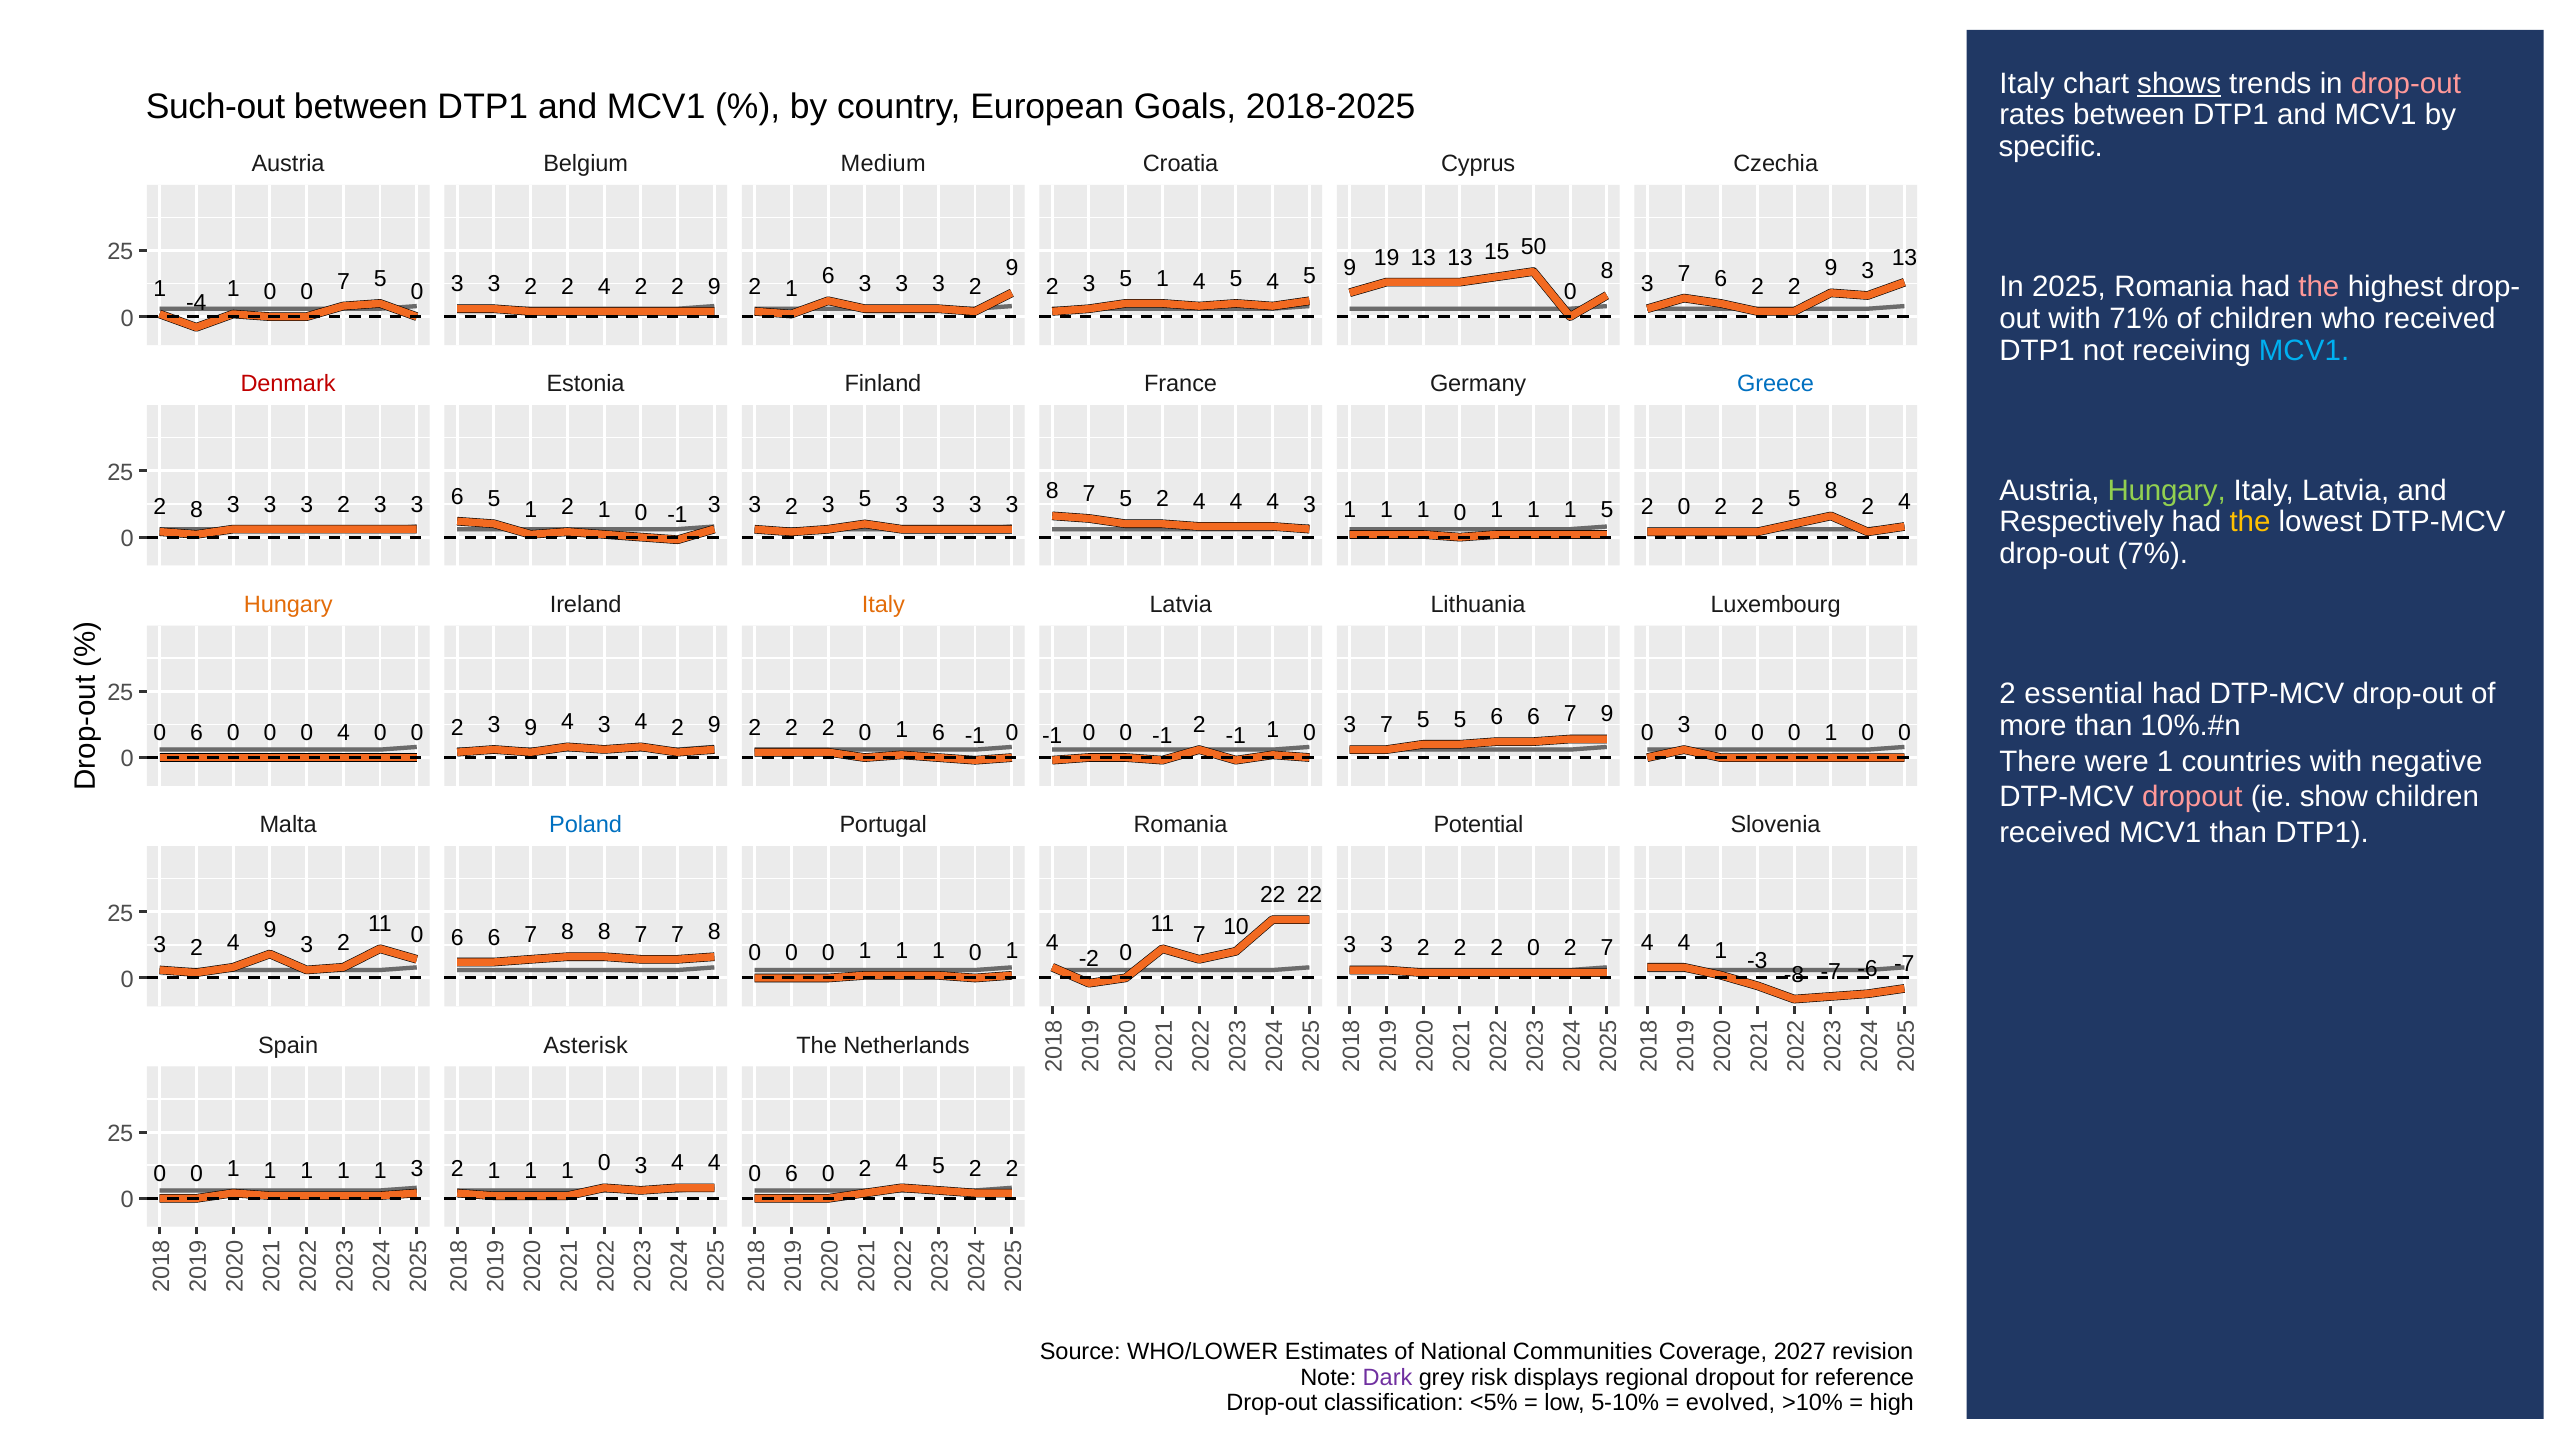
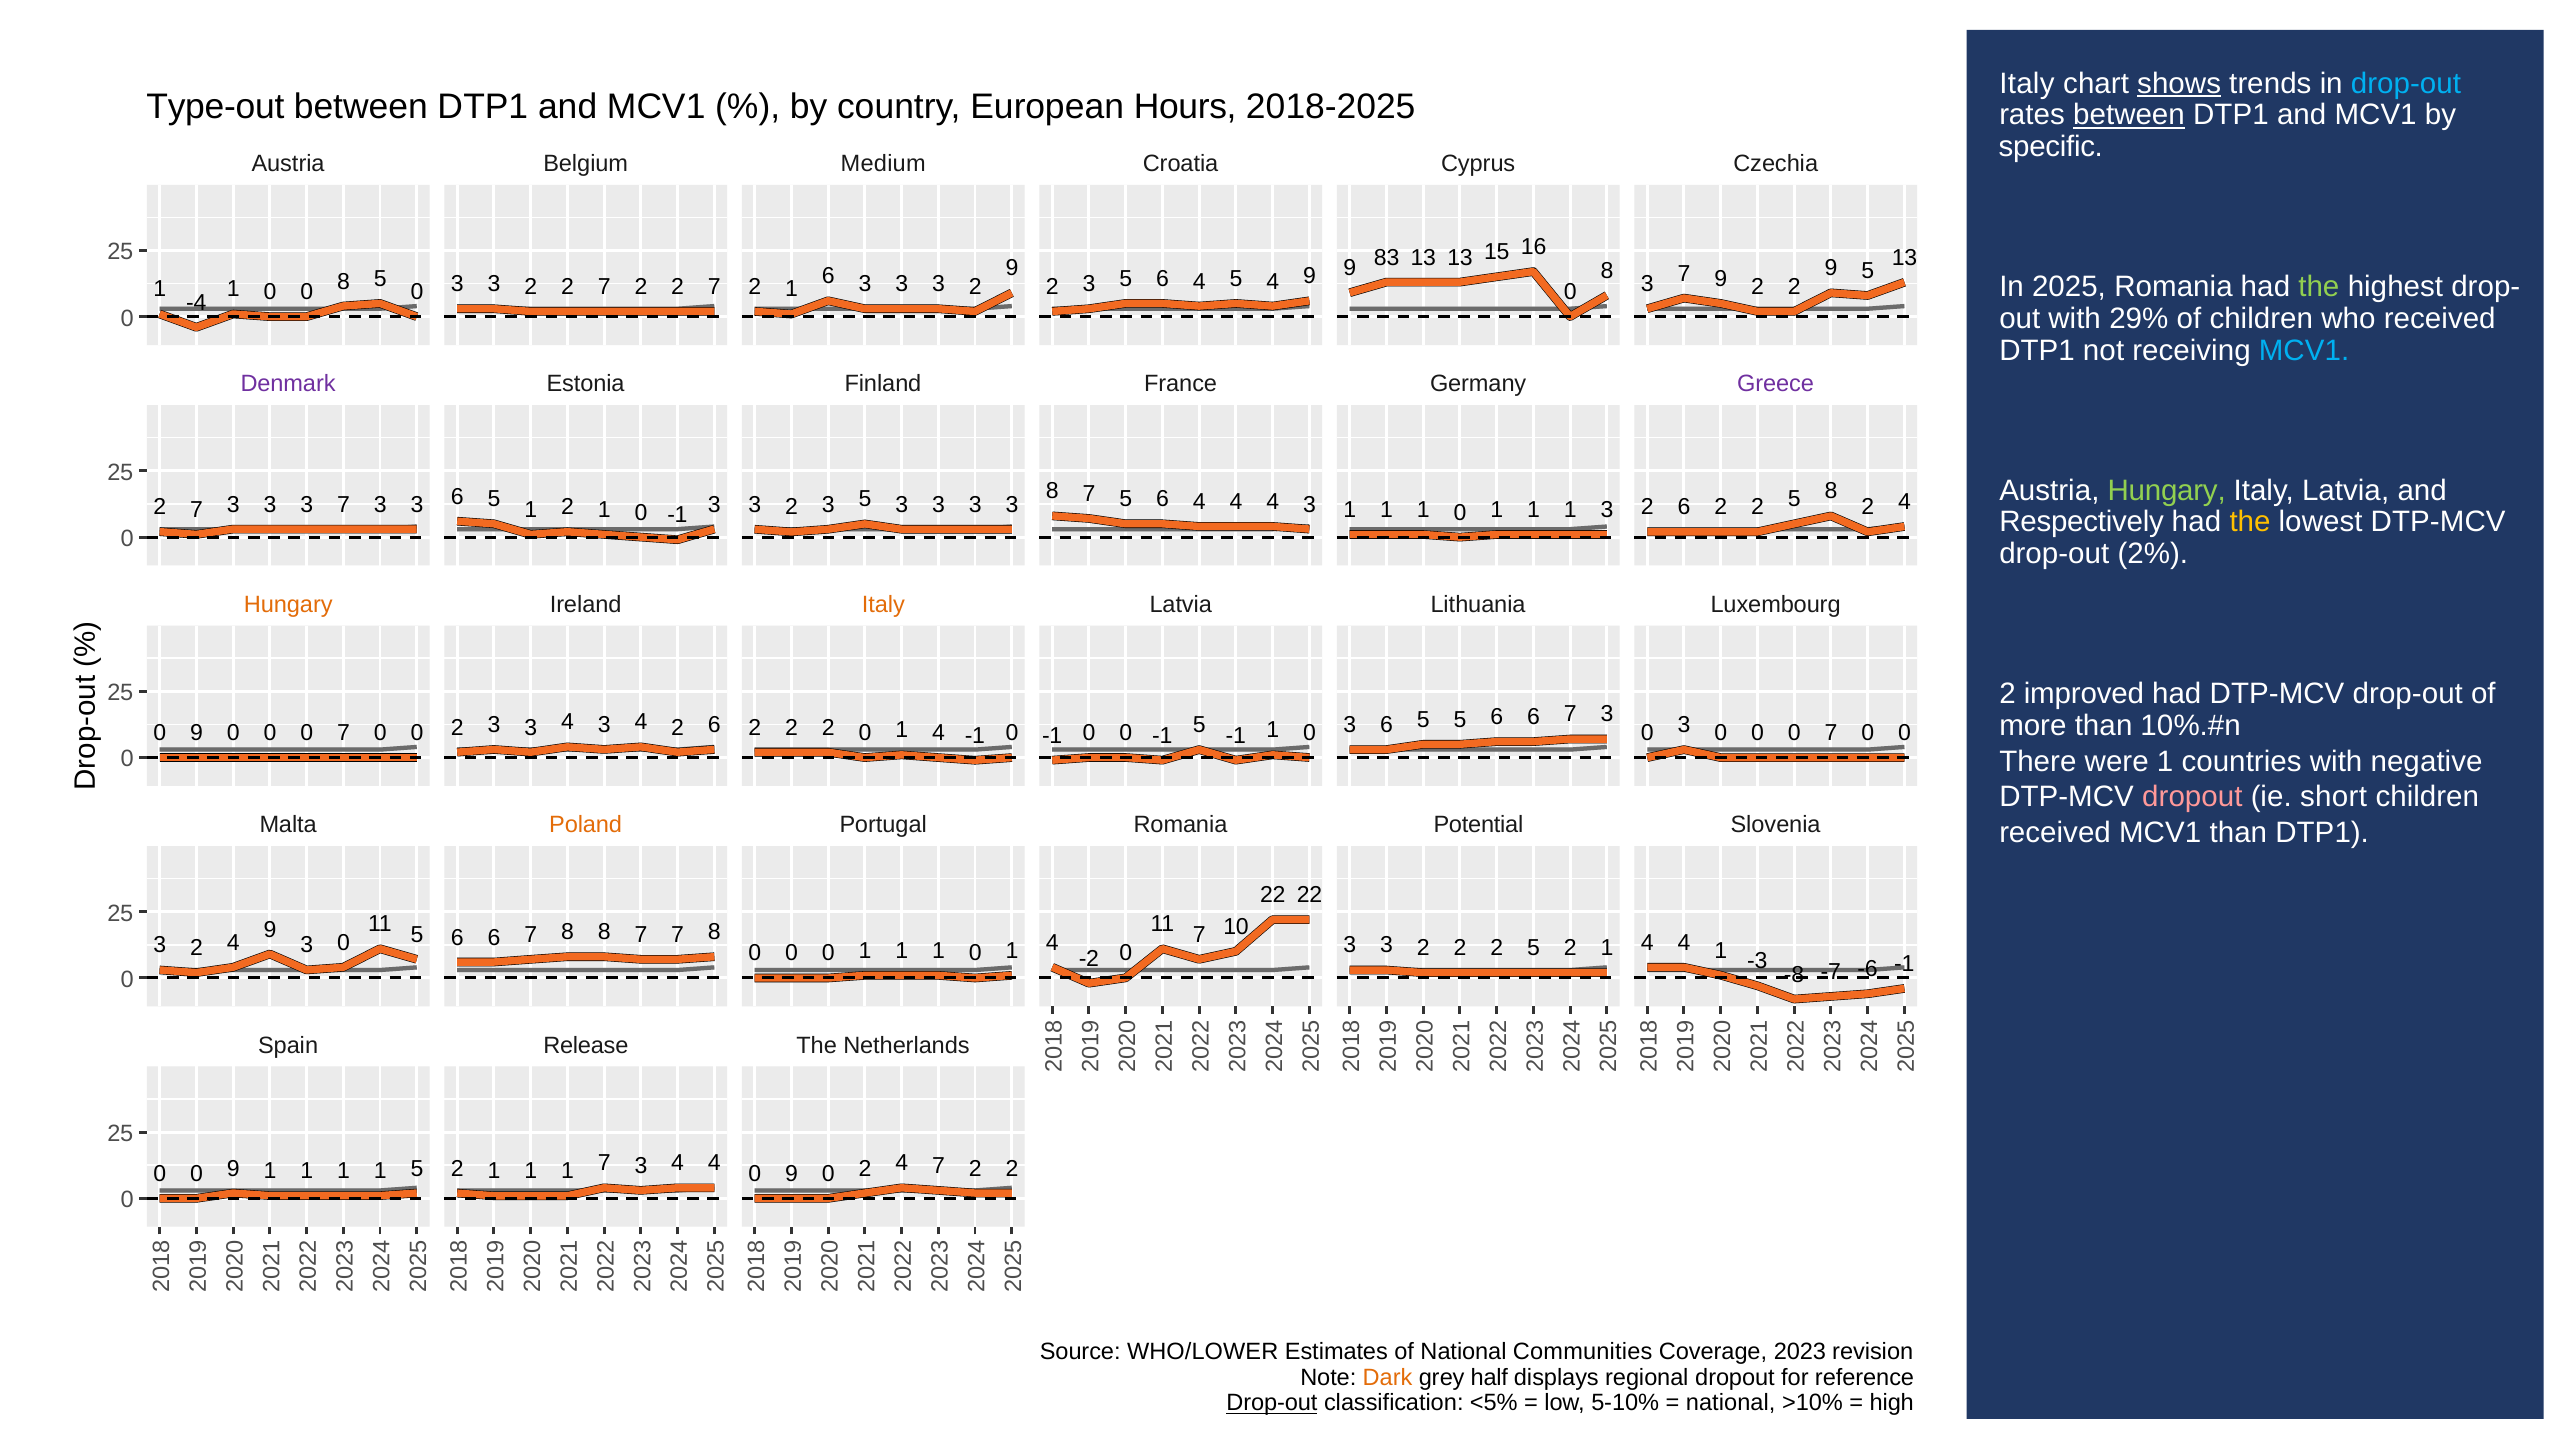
drop-out colour: pink -> light blue (2406, 83)
Such-out: Such-out -> Type-out (215, 107)
Goals: Goals -> Hours (1185, 107)
between underline: none -> present (2129, 115)
19: 19 -> 83 (1387, 258)
50: 50 -> 16 (1534, 247)
3: 3 -> 5 (1868, 271)
the colour: pink -> light green (2319, 287)
3 2 2 4: 4 -> 7 (604, 287)
9: 9 -> 7 (714, 287)
7 6: 6 -> 9 (1721, 279)
3 5 1: 1 -> 6 (1162, 279)
5 4 5: 5 -> 9 (1309, 276)
0 0 7: 7 -> 8 (343, 281)
71%: 71% -> 29% (2139, 319)
Denmark colour: red -> purple (288, 384)
Greece colour: blue -> purple (1776, 384)
7 5 2: 2 -> 6 (1162, 499)
8: 8 -> 7 (196, 510)
2: 2 -> 7 (343, 504)
0: 0 -> 6 (1684, 507)
1 1 5: 5 -> 3 (1607, 510)
7%: 7% -> 2% (2153, 554)
essential: essential -> improved (2084, 694)
7: 7 -> 6 (1387, 725)
6 7 9: 9 -> 3 (1607, 714)
2 3 9: 9 -> 3 (531, 728)
4 2 9: 9 -> 6 (714, 725)
0 1 6: 6 -> 4 (938, 733)
6: 6 -> 9 (196, 733)
4: 4 -> 7 (343, 733)
1: 1 -> 7 (1831, 733)
-1 2: 2 -> 5 (1199, 725)
show: show -> short (2334, 797)
Poland colour: blue -> orange (586, 825)
11 0: 0 -> 5 (417, 935)
2: 2 -> 0 (343, 943)
0: 0 -> 5 (1534, 948)
7: 7 -> 1 (1607, 948)
-6 -7: -7 -> -1 (1904, 964)
Asterisk: Asterisk -> Release (586, 1045)
0: 0 -> 7 (604, 1163)
1: 1 -> 9 (233, 1168)
1 3: 3 -> 5 (417, 1168)
6: 6 -> 9 (792, 1174)
2 4 5: 5 -> 7 (938, 1166)
2027: 2027 -> 2023 (1800, 1352)
Dark colour: purple -> orange (1388, 1378)
risk: risk -> half (1489, 1378)
Drop-out underline: none -> present (1272, 1403)
evolved: evolved -> national (1731, 1403)
